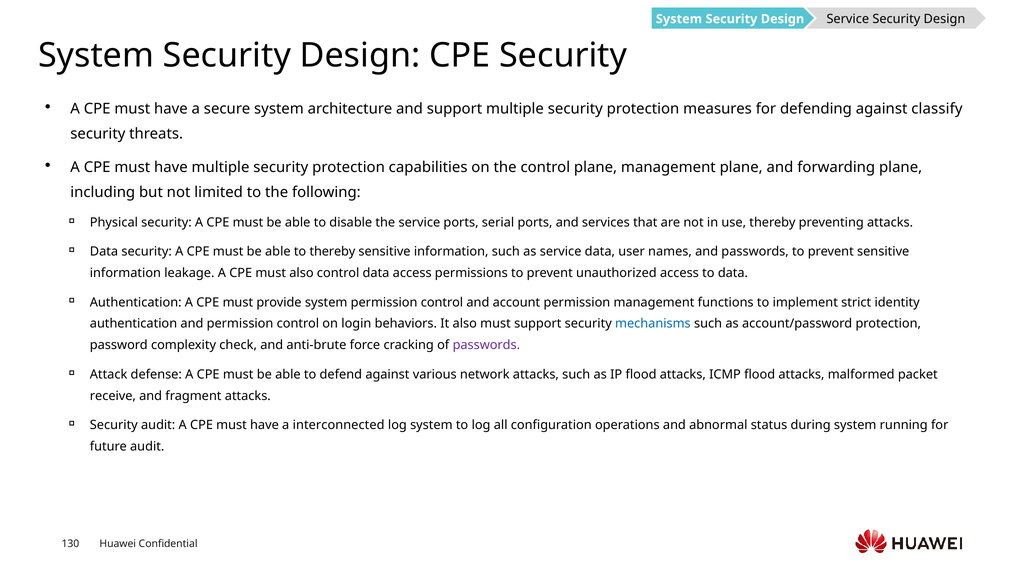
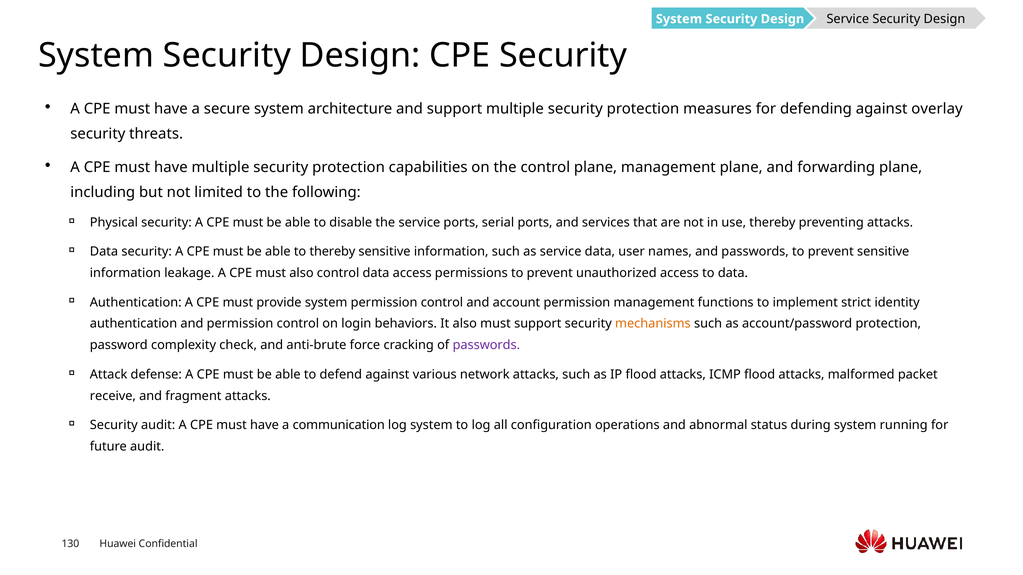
classify: classify -> overlay (937, 109)
mechanisms colour: blue -> orange (653, 324)
interconnected: interconnected -> communication (339, 425)
